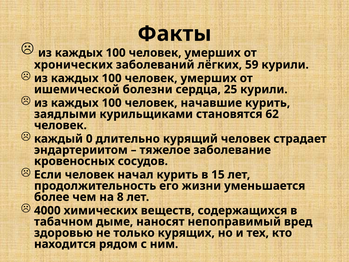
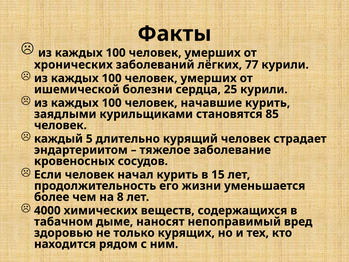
59: 59 -> 77 (252, 65)
62: 62 -> 85 (272, 114)
0: 0 -> 5 (89, 139)
